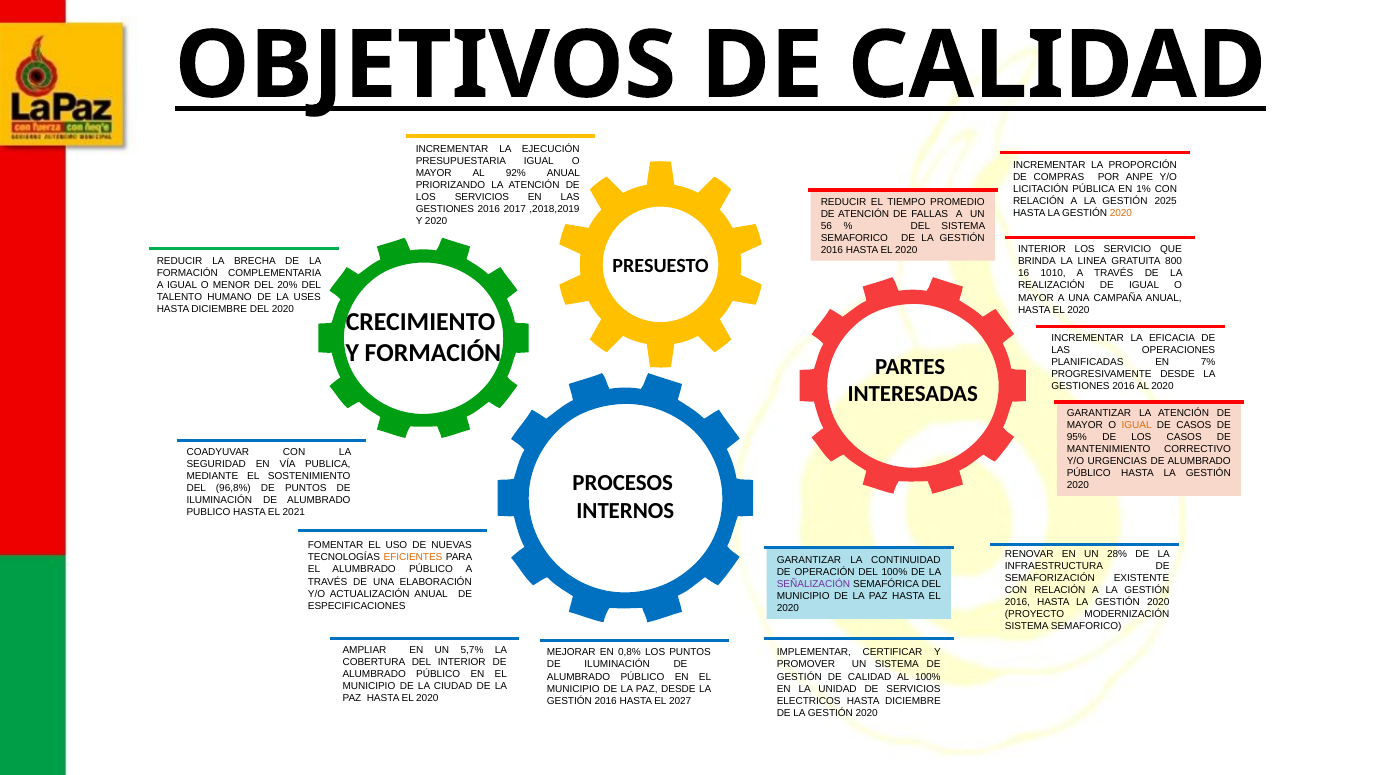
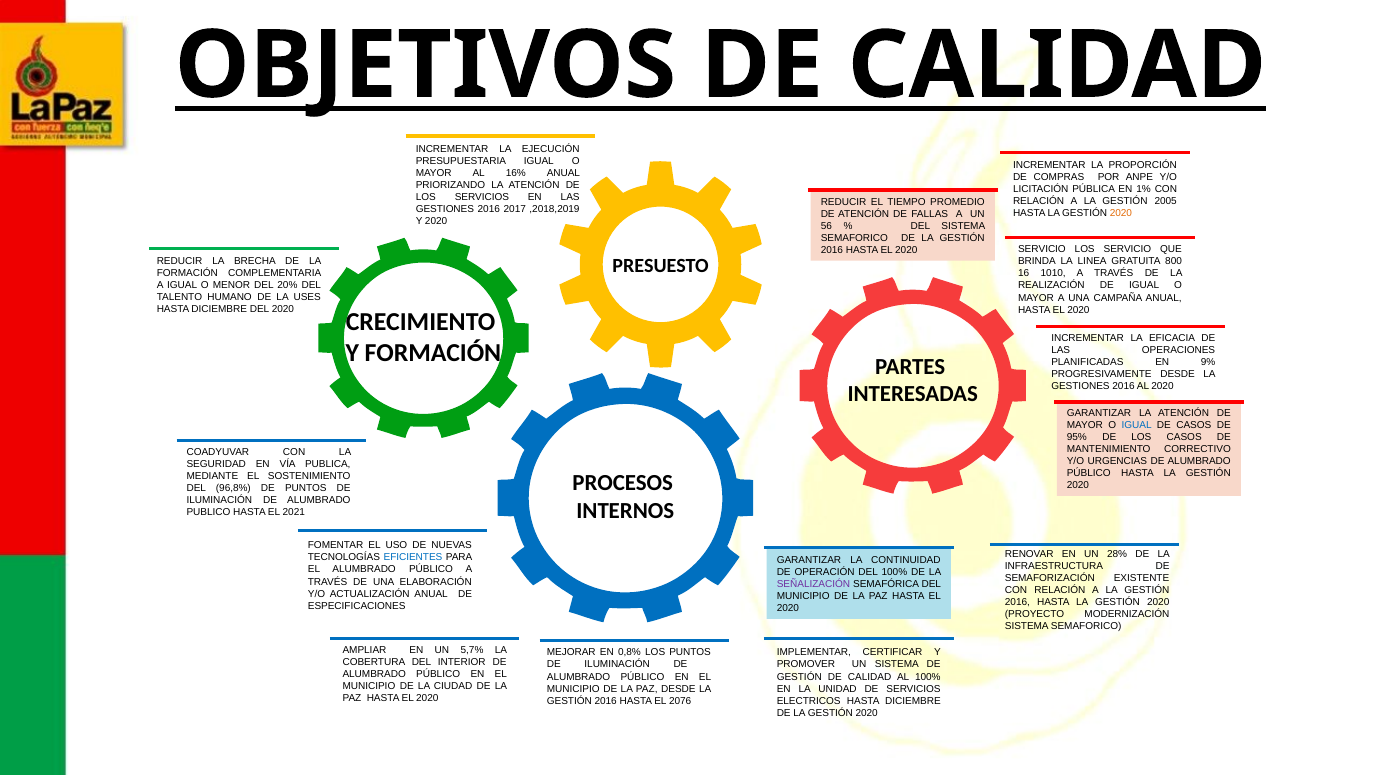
92%: 92% -> 16% (516, 173)
2025: 2025 -> 2005 (1166, 201)
INTERIOR: INTERIOR -> SERVICIO (1042, 250)
7%: 7% -> 9% (1208, 362)
IGUAL colour: orange -> blue (1137, 425)
EFICIENTES colour: orange -> blue (413, 558)
2027: 2027 -> 2076 (680, 701)
